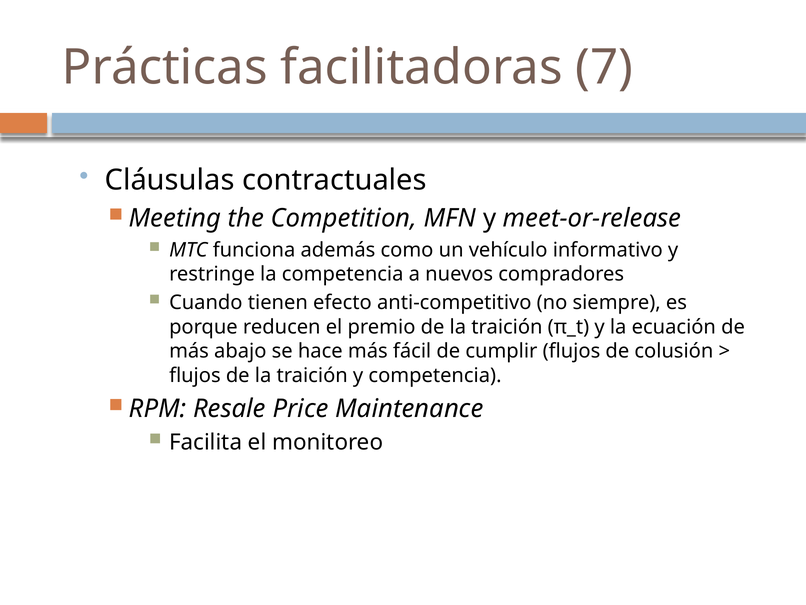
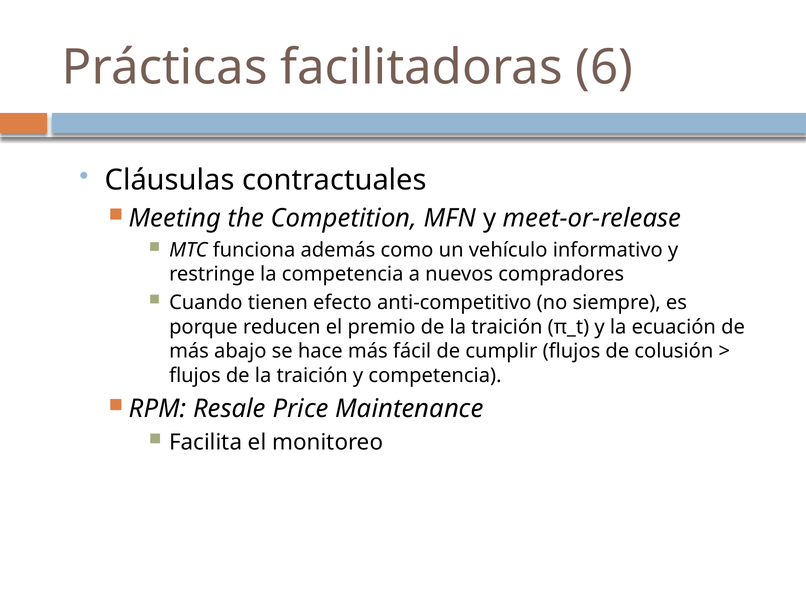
7: 7 -> 6 (604, 67)
